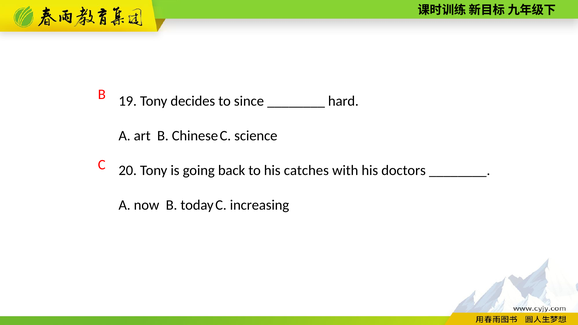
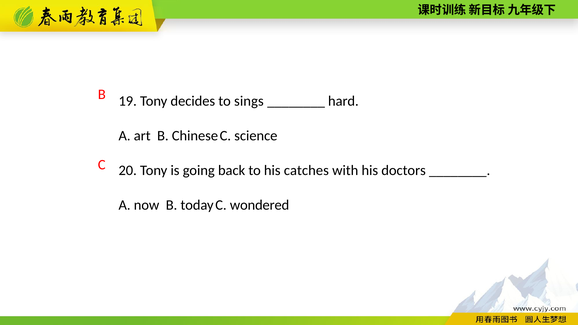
since: since -> sings (249, 101)
increasing: increasing -> wondered (260, 205)
